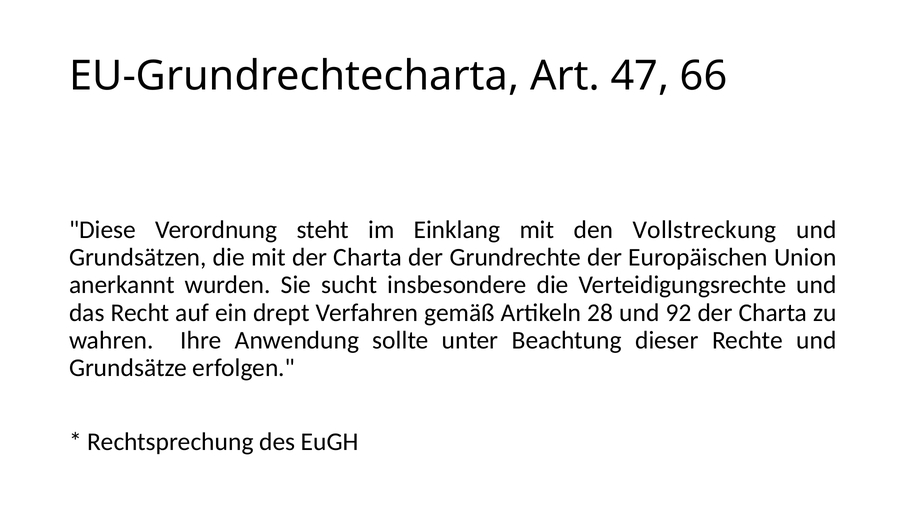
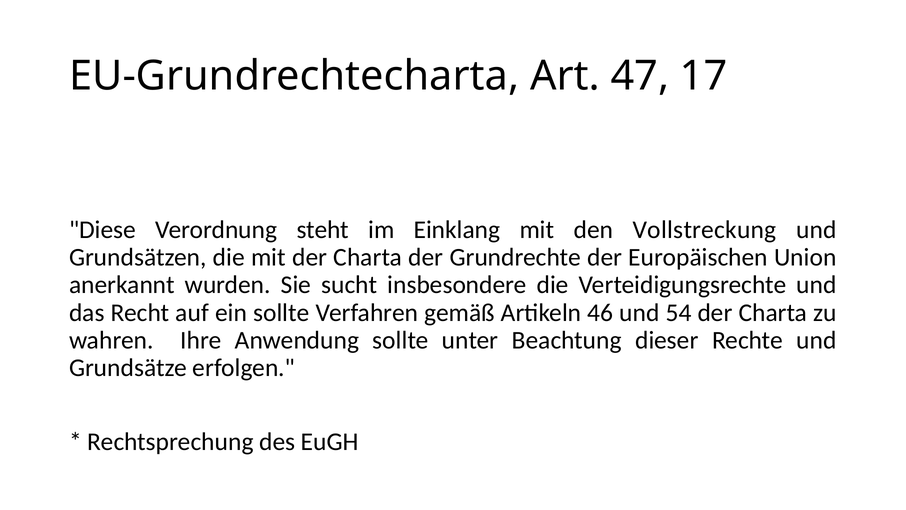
66: 66 -> 17 (704, 76)
ein drept: drept -> sollte (281, 312)
28: 28 -> 46 (600, 312)
92: 92 -> 54 (679, 312)
